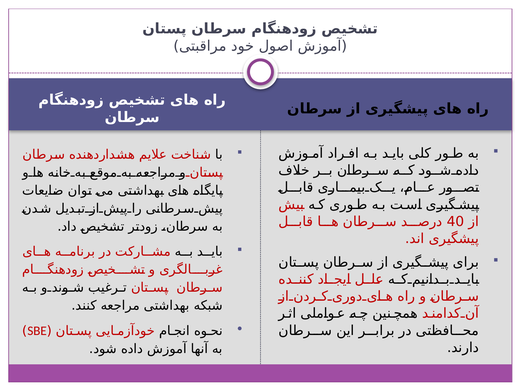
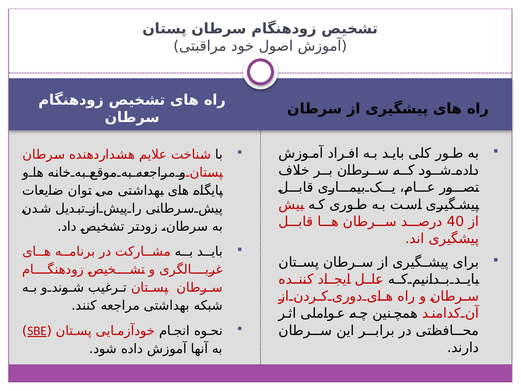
SBE underline: none -> present (37, 331)
